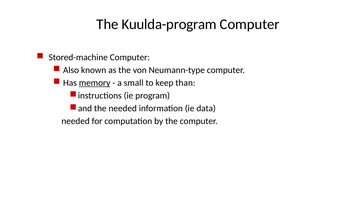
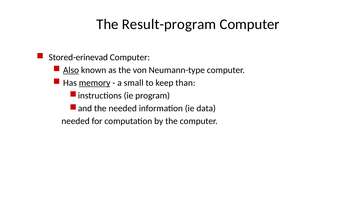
Kuulda-program: Kuulda-program -> Result-program (169, 24)
Stored-machine: Stored-machine -> Stored-erinevad (78, 57)
Also underline: none -> present (71, 70)
